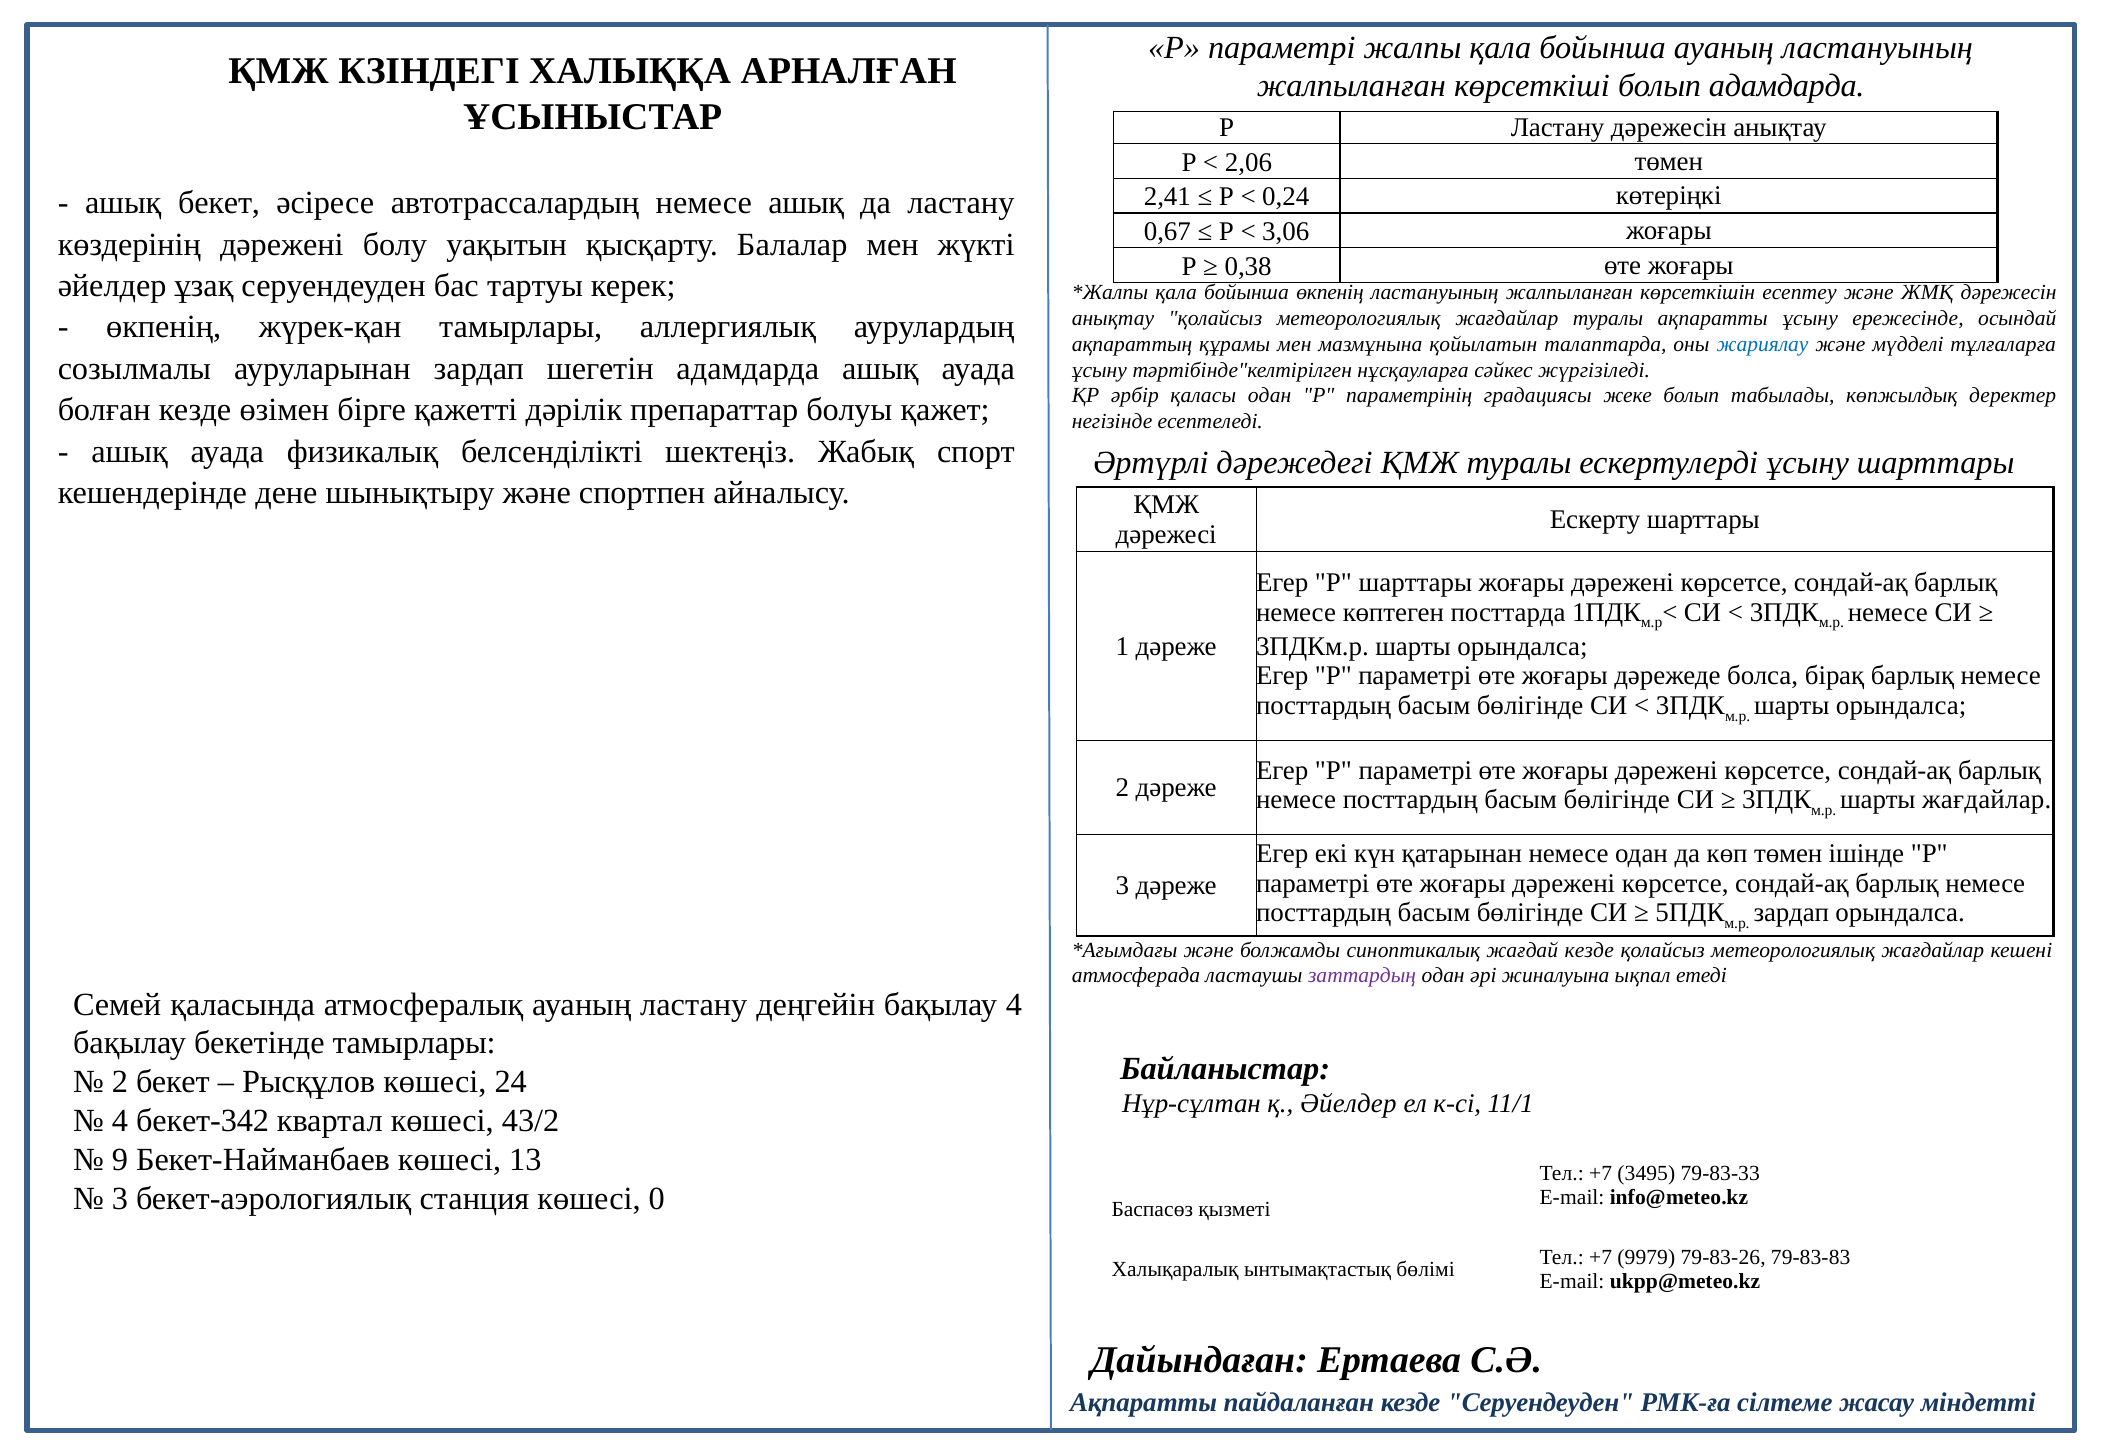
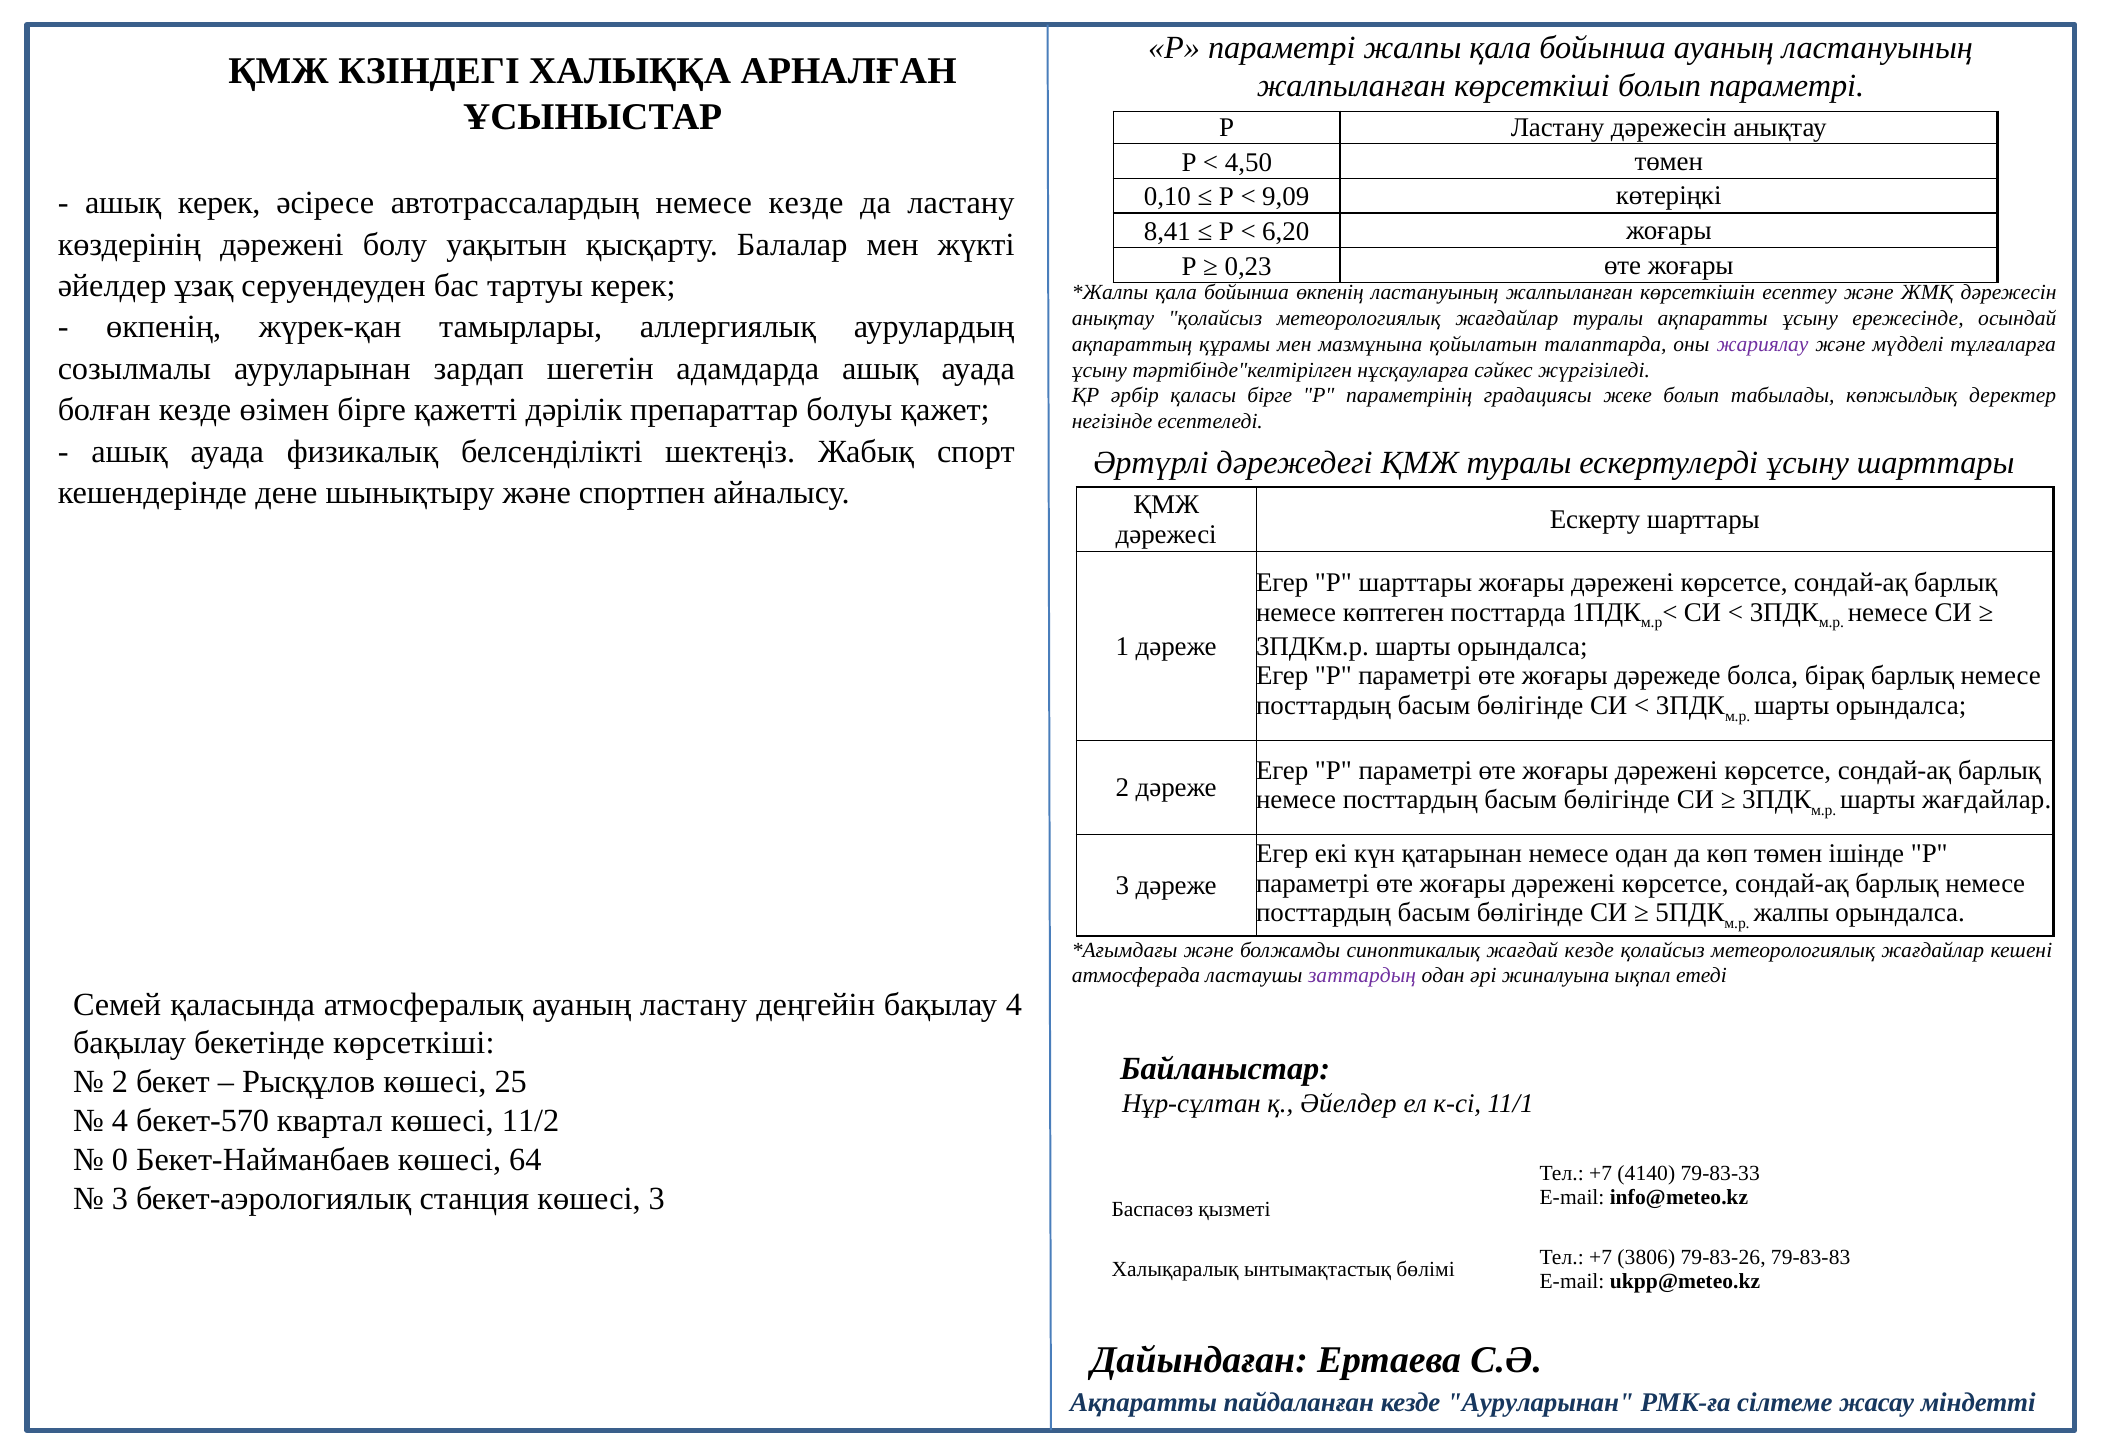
болып адамдарда: адамдарда -> параметрі (1787, 86)
2,06: 2,06 -> 4,50 (1248, 162)
2,41: 2,41 -> 0,10 (1167, 197)
0,24: 0,24 -> 9,09 (1286, 197)
ашық бекет: бекет -> керек (219, 203)
немесе ашық: ашық -> кезде (806, 203)
0,67: 0,67 -> 8,41 (1167, 232)
3,06: 3,06 -> 6,20 (1286, 232)
0,38: 0,38 -> 0,23 (1248, 266)
жариялау colour: blue -> purple (1763, 344)
қаласы одан: одан -> бірге (1270, 396)
зардап: зардап -> жалпы (1791, 913)
бекетінде тамырлары: тамырлары -> көрсеткіші (414, 1043)
24: 24 -> 25 (511, 1082)
бекет-342: бекет-342 -> бекет-570 (203, 1121)
43/2: 43/2 -> 11/2 (531, 1121)
9: 9 -> 0 (120, 1160)
13: 13 -> 64 (525, 1160)
3495: 3495 -> 4140 (1646, 1174)
көшесі 0: 0 -> 3 (657, 1199)
9979: 9979 -> 3806 (1646, 1258)
кезде Серуендеуден: Серуендеуден -> Ауруларынан (1541, 1403)
